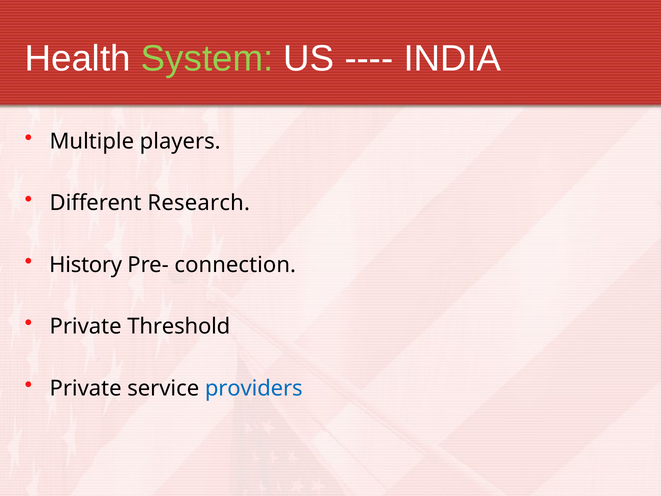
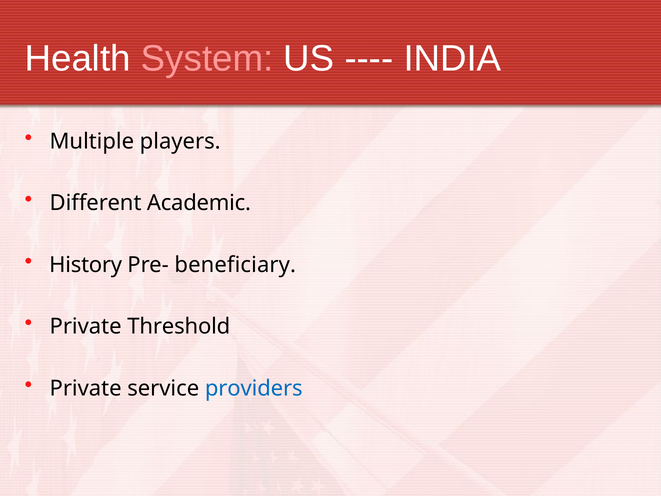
System colour: light green -> pink (207, 59)
Research: Research -> Academic (199, 203)
connection: connection -> beneficiary (235, 265)
